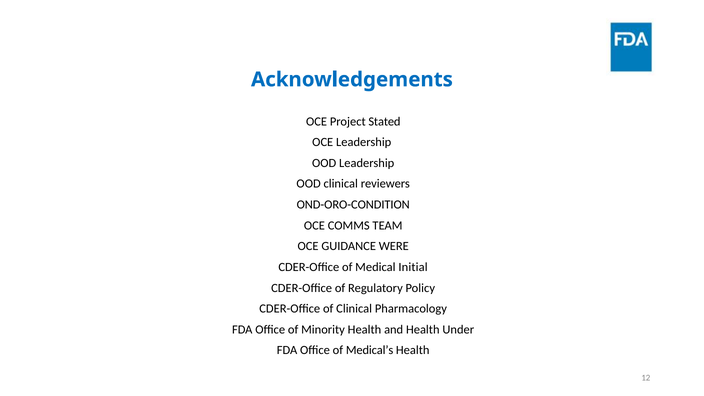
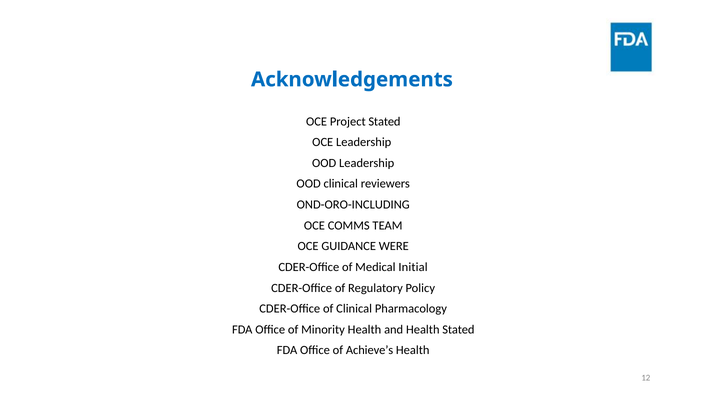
OND-ORO-CONDITION: OND-ORO-CONDITION -> OND-ORO-INCLUDING (353, 205)
Health Under: Under -> Stated (458, 330)
Medical’s: Medical’s -> Achieve’s (370, 350)
